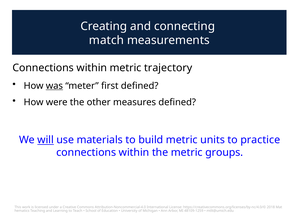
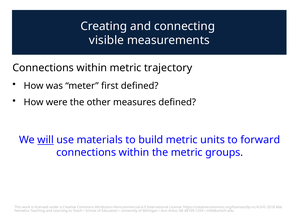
match: match -> visible (106, 40)
was underline: present -> none (54, 86)
practice: practice -> forward (260, 140)
